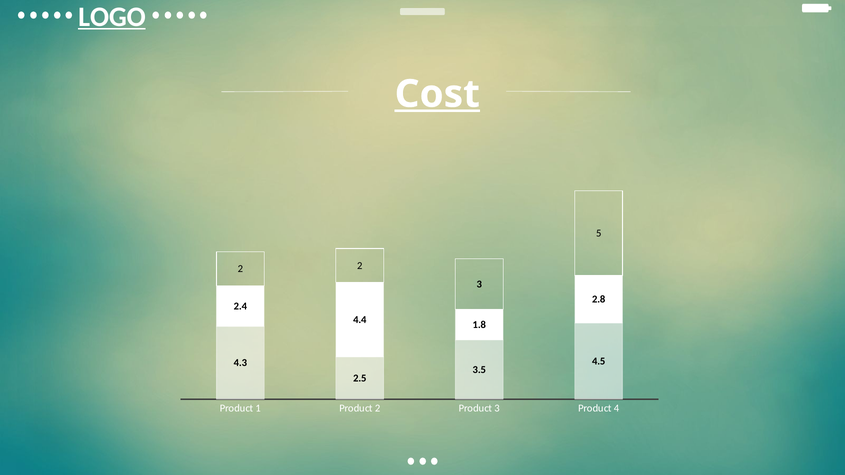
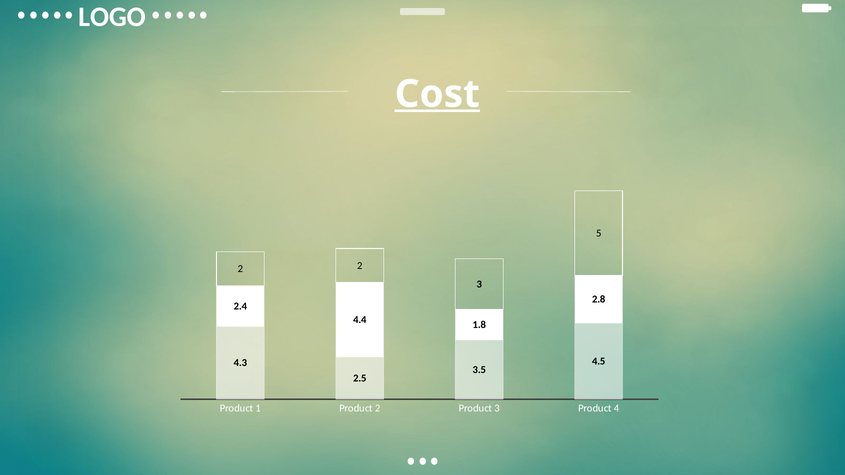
LOGO underline: present -> none (112, 17)
